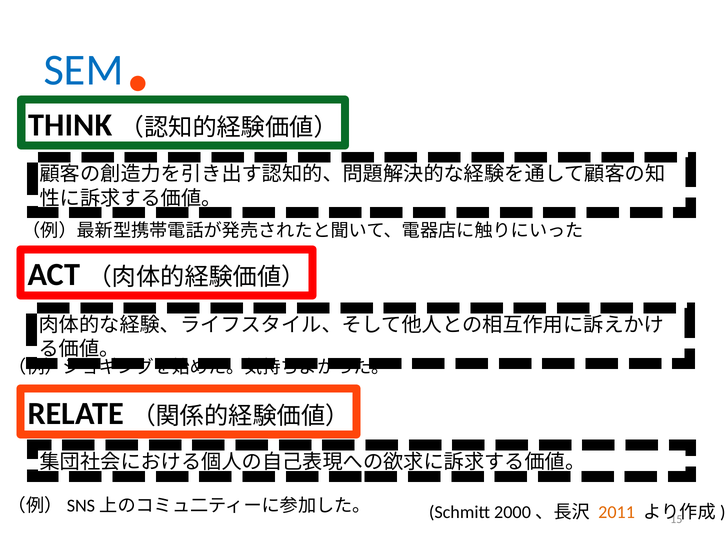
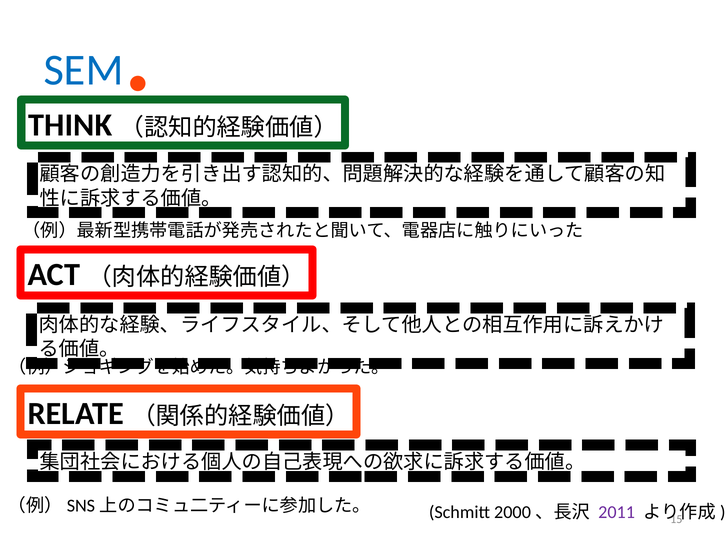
2011 colour: orange -> purple (617, 513)
